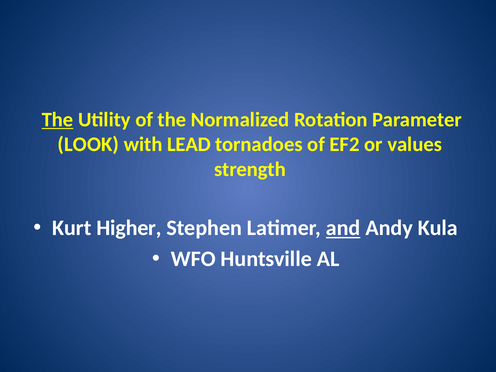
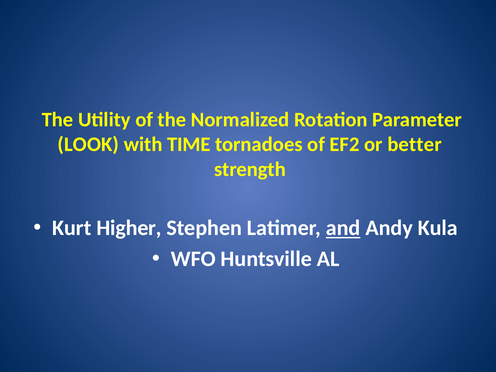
The underline: present -> none (58, 120)
LEAD: LEAD -> TIME (189, 144)
values: values -> better (415, 144)
